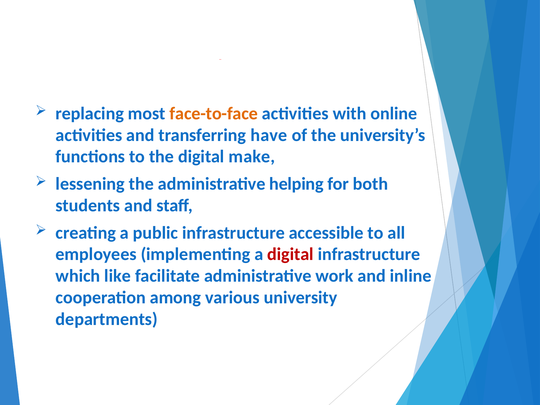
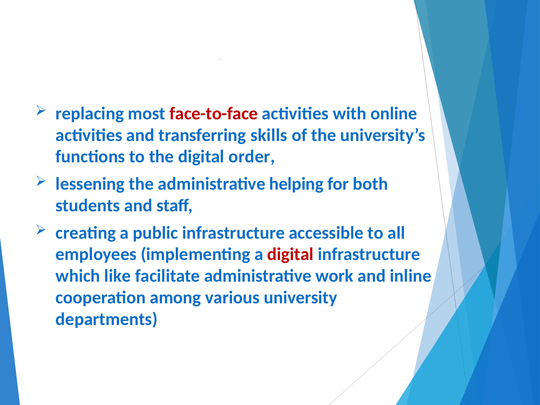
face-to-face colour: orange -> red (214, 113)
have: have -> skills (269, 135)
make: make -> order (252, 157)
